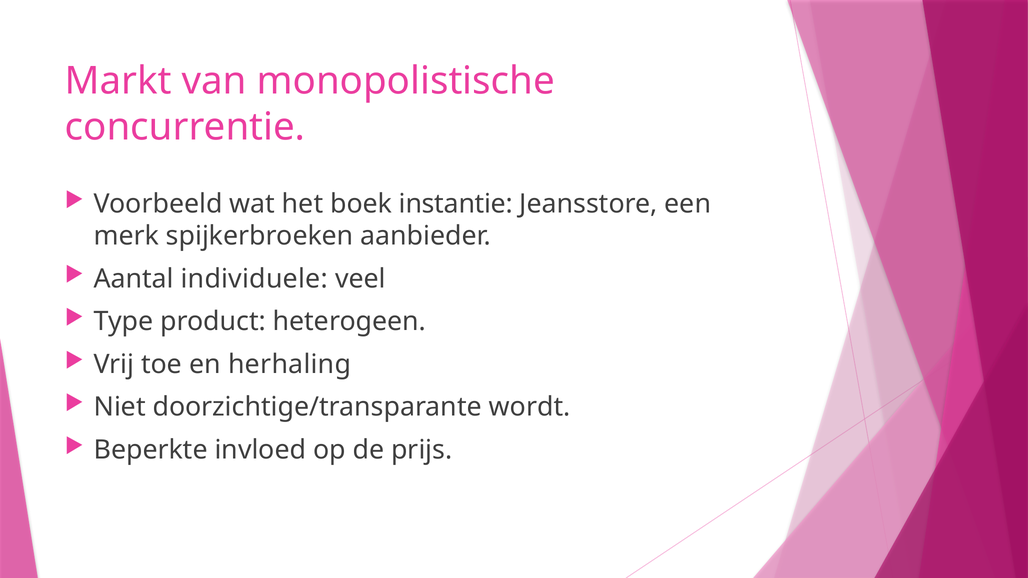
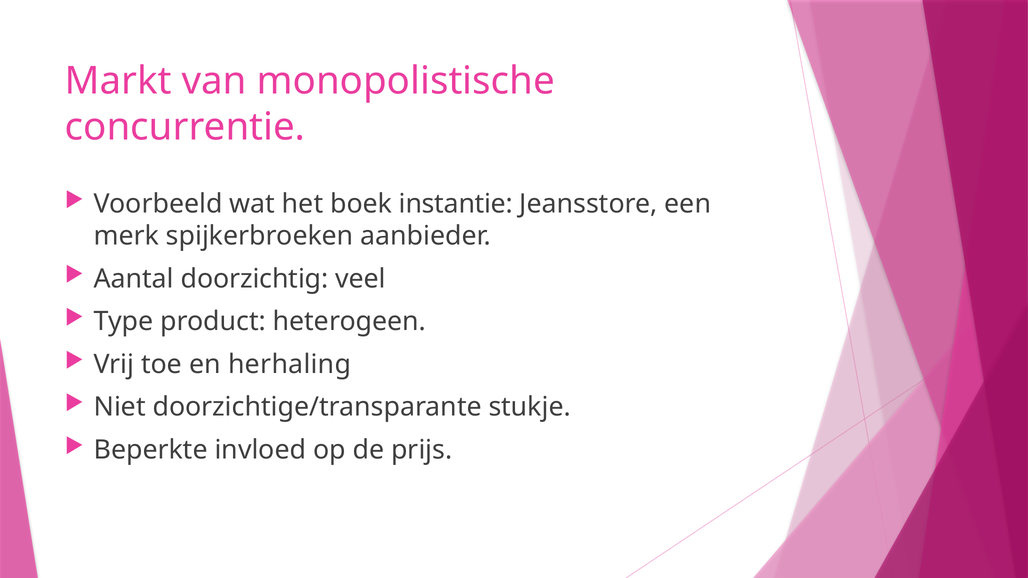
individuele: individuele -> doorzichtig (255, 279)
wordt: wordt -> stukje (530, 407)
